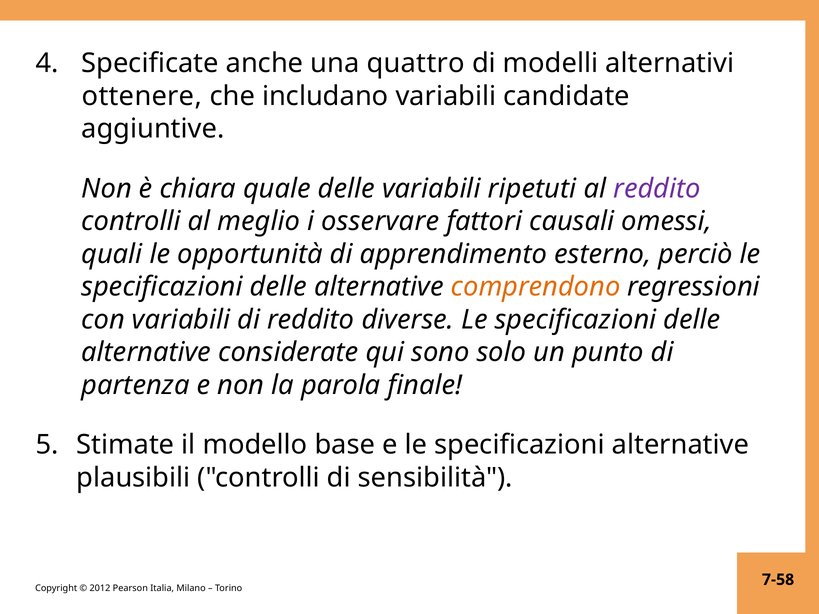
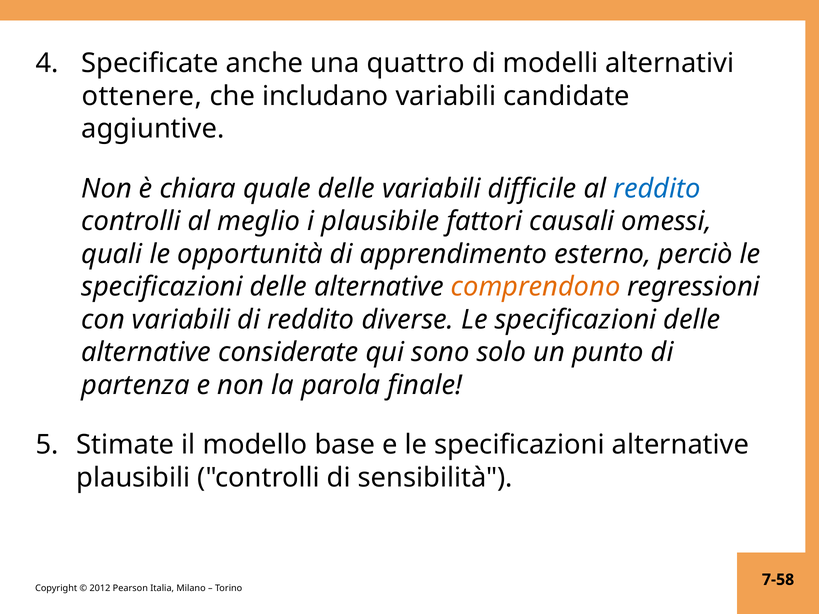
ripetuti: ripetuti -> difficile (532, 189)
reddito colour: purple -> blue (657, 189)
osservare: osservare -> plausibile (380, 221)
